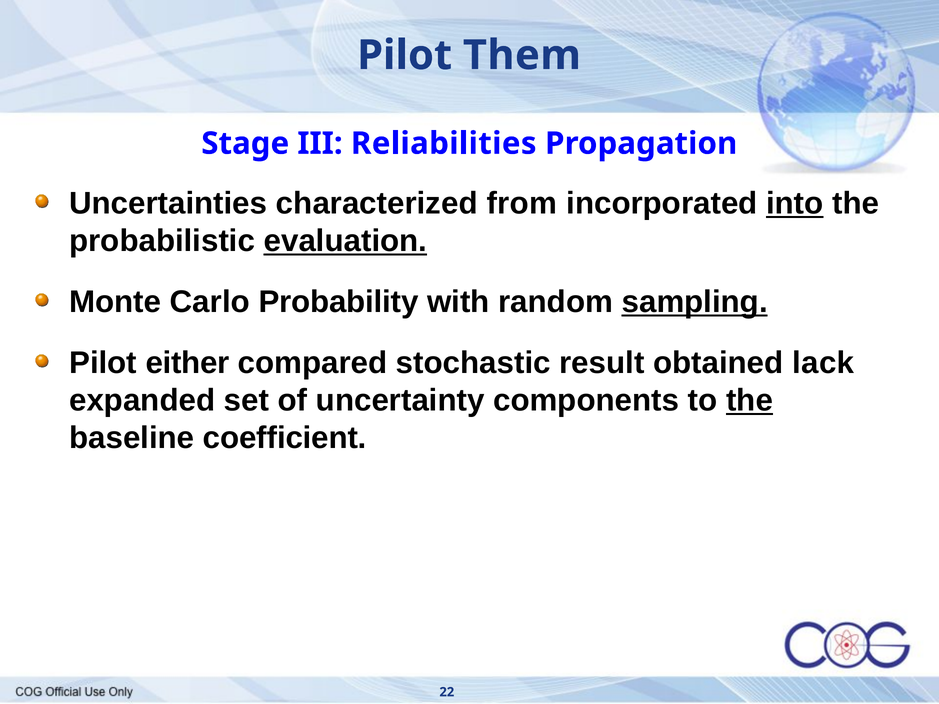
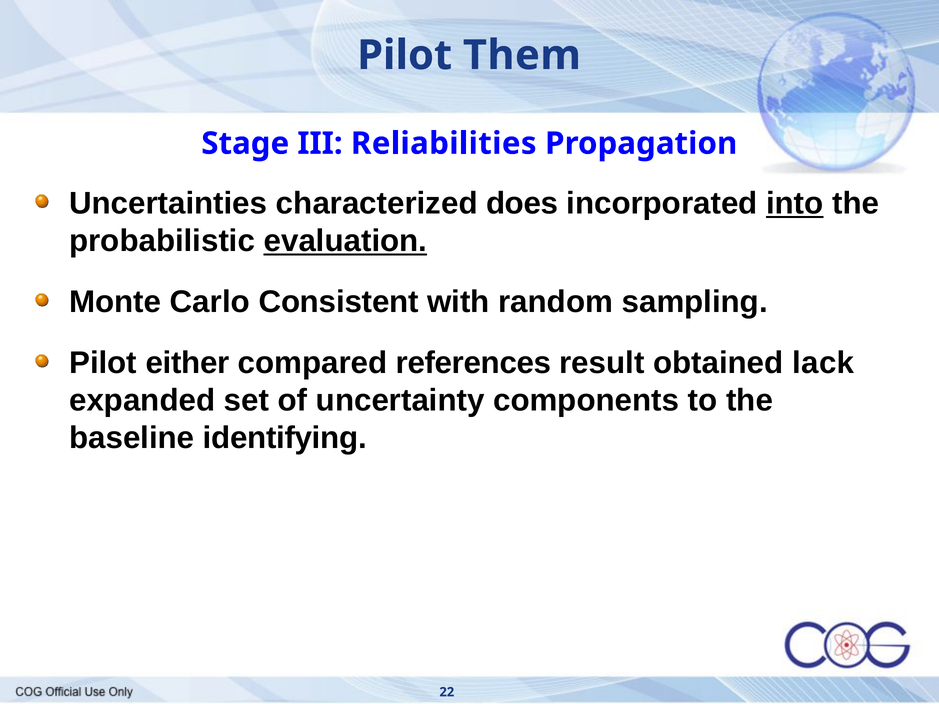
from: from -> does (522, 203)
Probability: Probability -> Consistent (339, 302)
sampling underline: present -> none (695, 302)
stochastic: stochastic -> references (473, 363)
the underline: present -> none (750, 401)
coefficient: coefficient -> identifying (285, 438)
